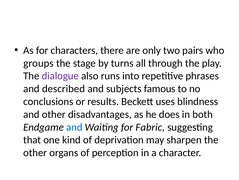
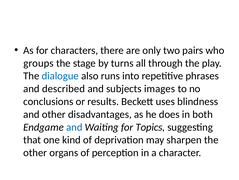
dialogue colour: purple -> blue (60, 76)
famous: famous -> images (160, 88)
Fabric: Fabric -> Topics (150, 127)
